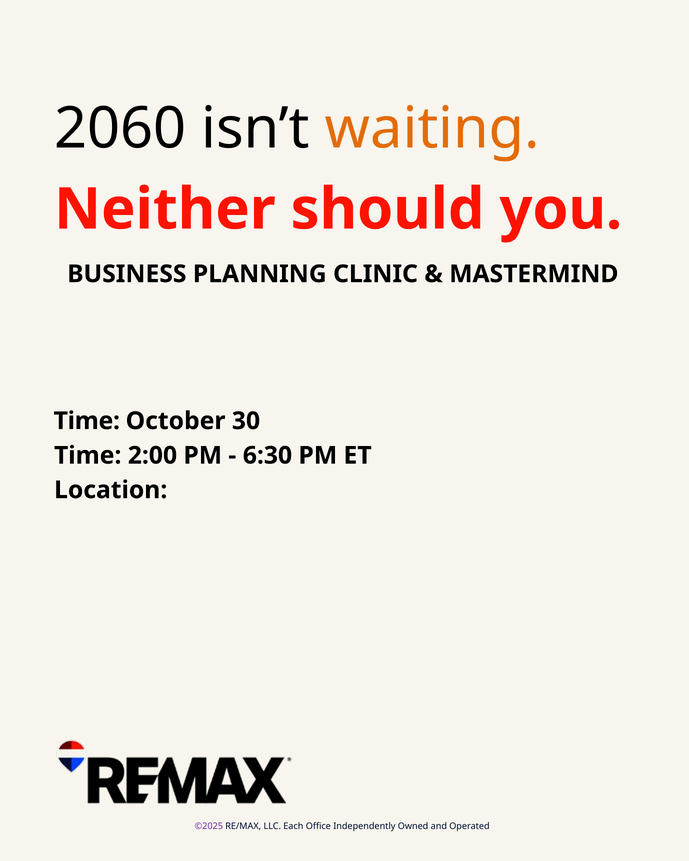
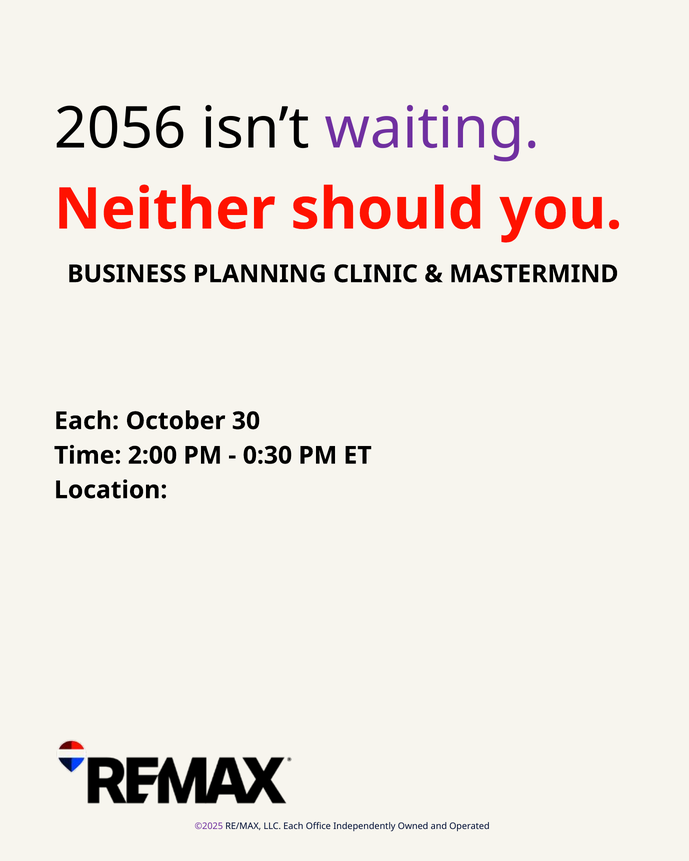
2060: 2060 -> 2056 (120, 129)
waiting colour: orange -> purple (432, 129)
Time: Time -> Each (87, 421)
6:30: 6:30 -> 0:30 (267, 455)
